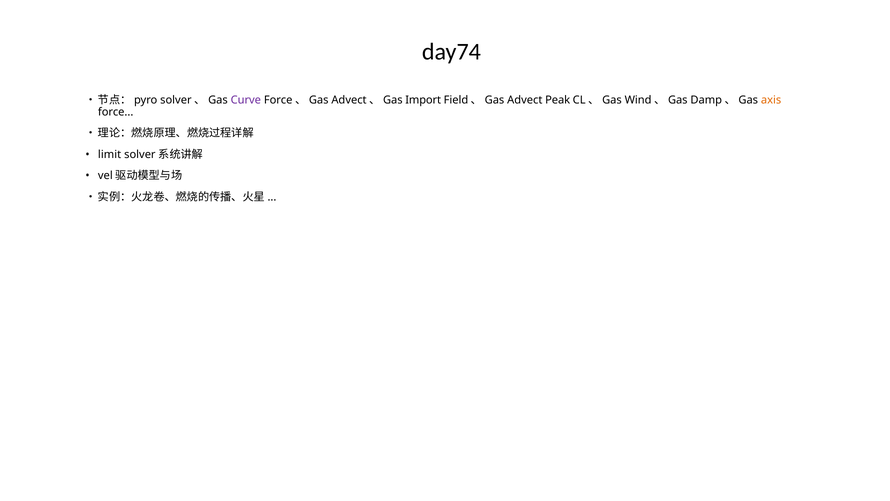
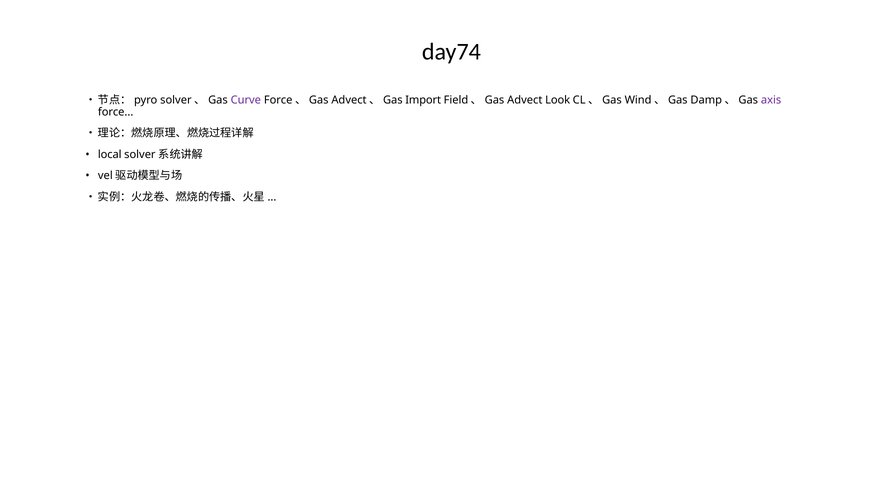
Peak: Peak -> Look (558, 100)
axis colour: orange -> purple (771, 100)
limit: limit -> local (110, 154)
